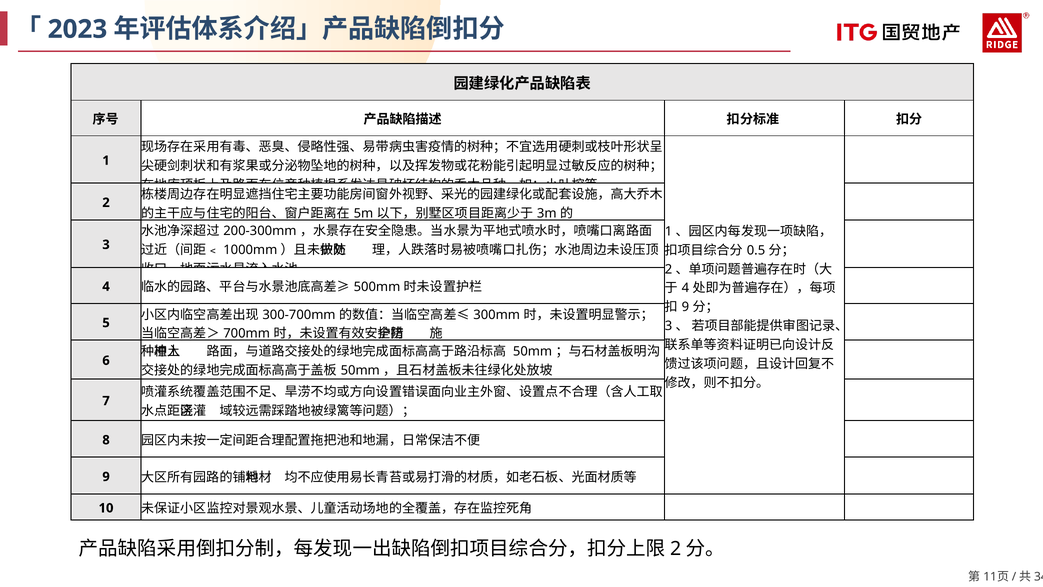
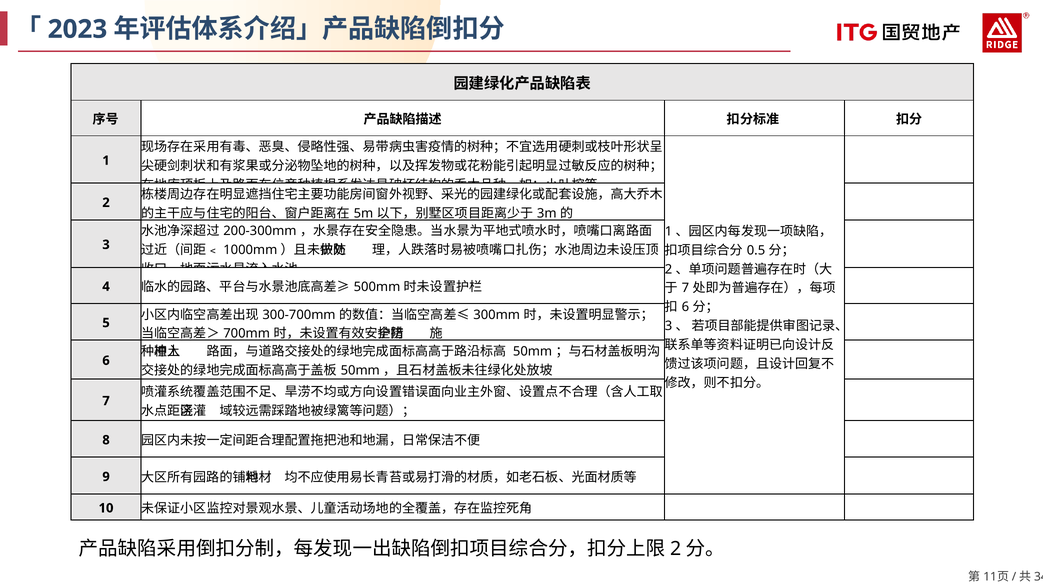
4: 4 -> 7 (685, 288)
9: 9 -> 6 (685, 307)
